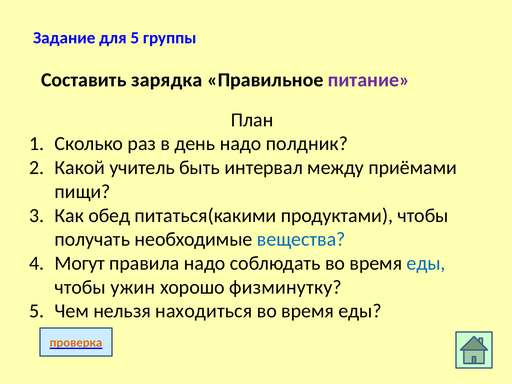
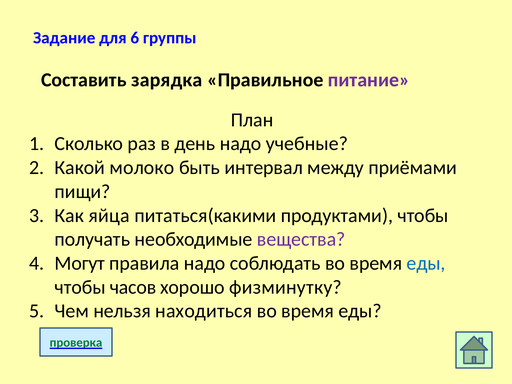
для 5: 5 -> 6 (135, 38)
полдник: полдник -> учебные (307, 144)
учитель: учитель -> молоко (142, 168)
обед: обед -> яйца (109, 215)
вещества colour: blue -> purple (301, 239)
ужин: ужин -> часов (133, 287)
проверка colour: orange -> green (76, 343)
